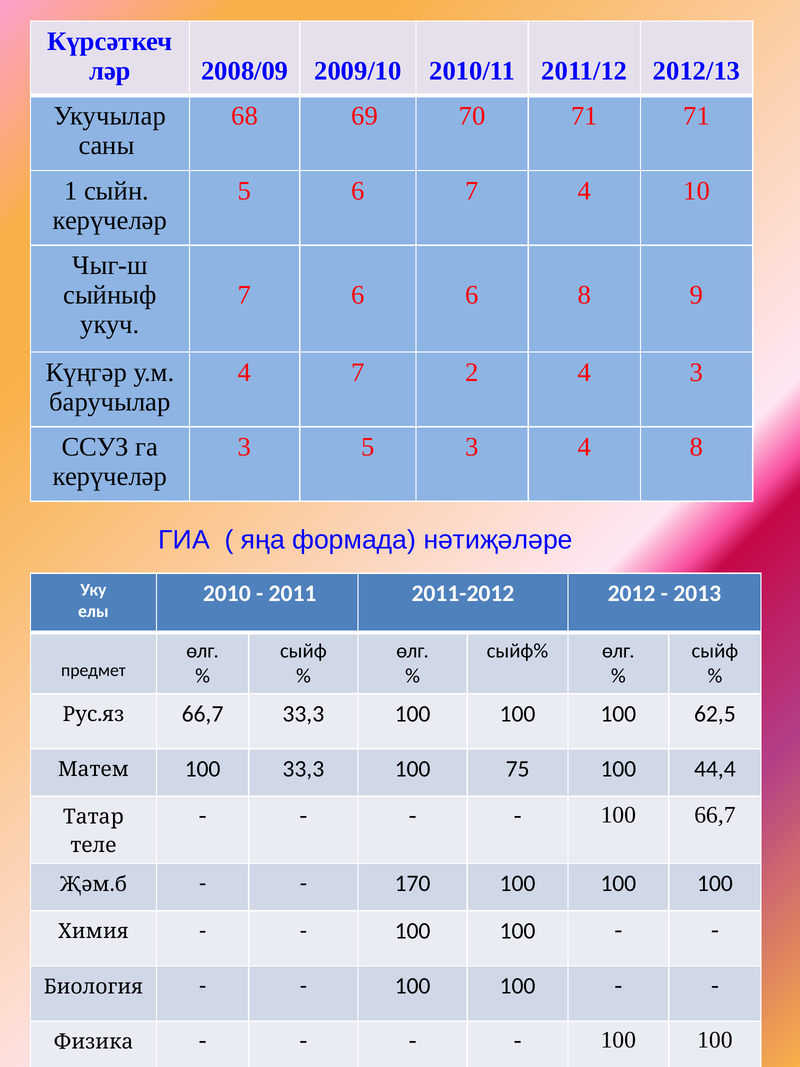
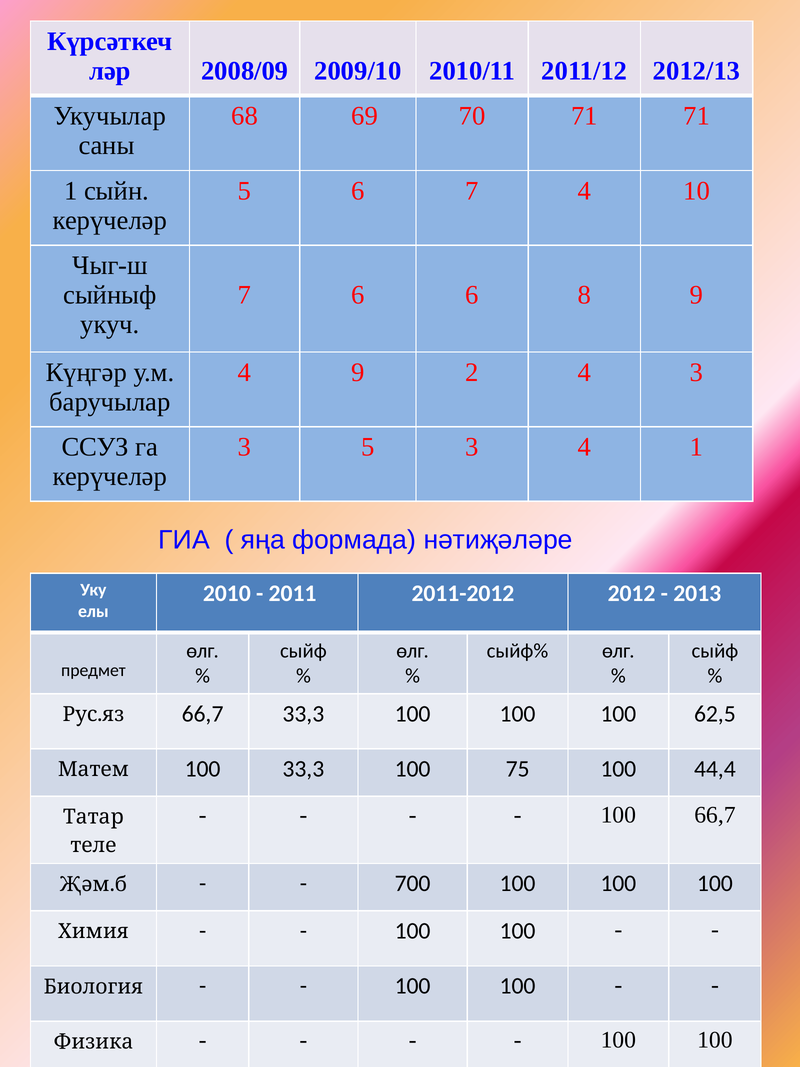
4 7: 7 -> 9 (358, 372)
4 8: 8 -> 1 (697, 447)
170: 170 -> 700 (413, 883)
